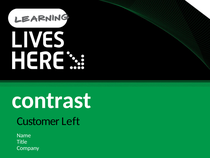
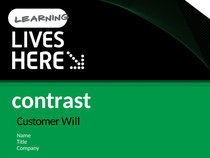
Left: Left -> Will (71, 121)
